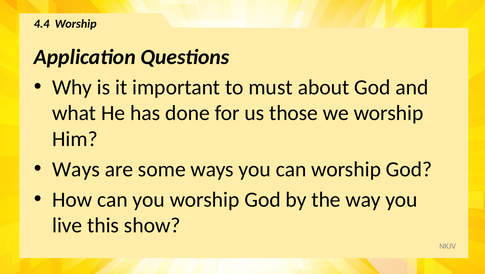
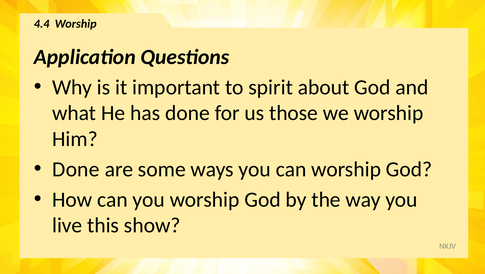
must: must -> spirit (271, 87)
Ways: Ways -> Done (76, 169)
